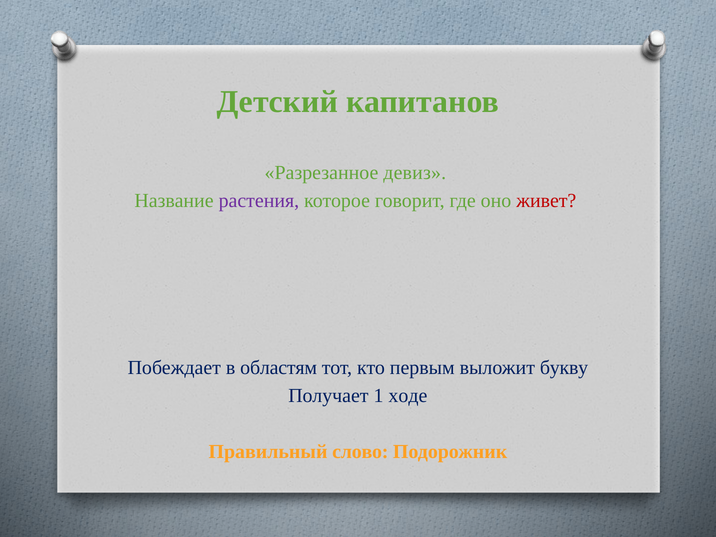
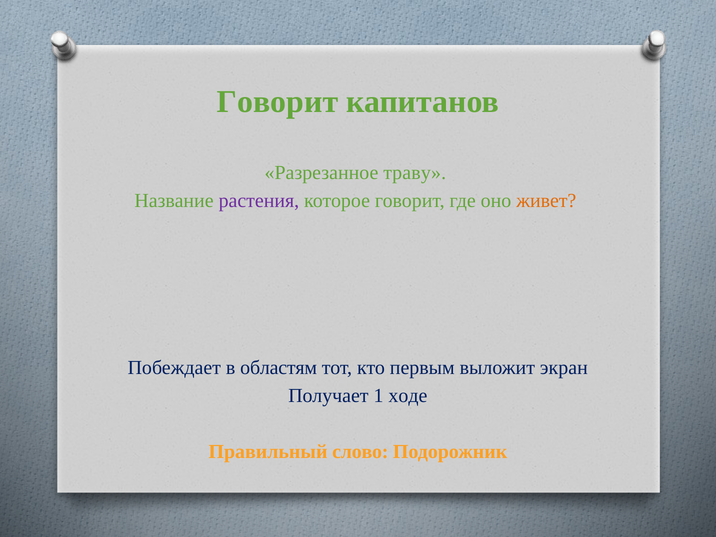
Детский: Детский -> Говорит (278, 102)
девиз: девиз -> траву (415, 173)
живет colour: red -> orange (546, 201)
букву: букву -> экран (564, 368)
